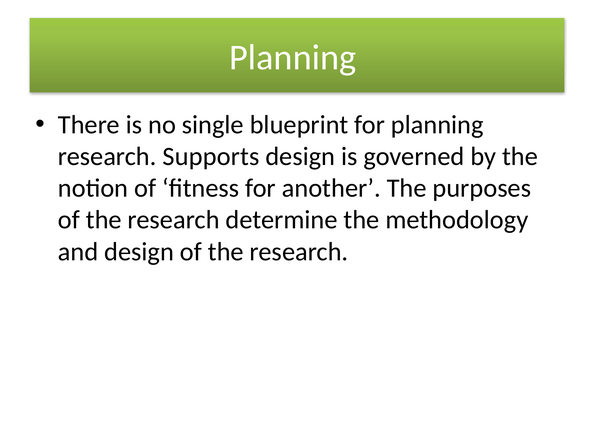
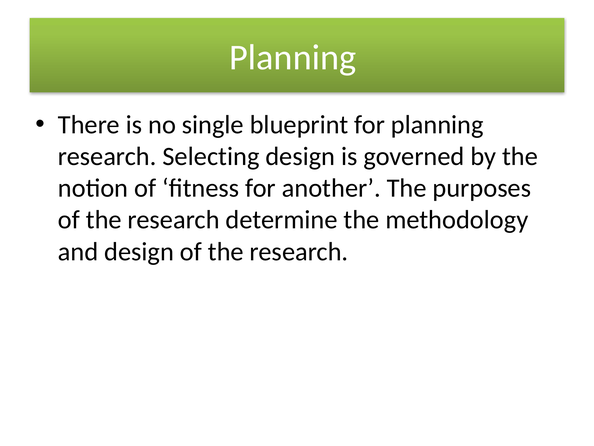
Supports: Supports -> Selecting (211, 156)
